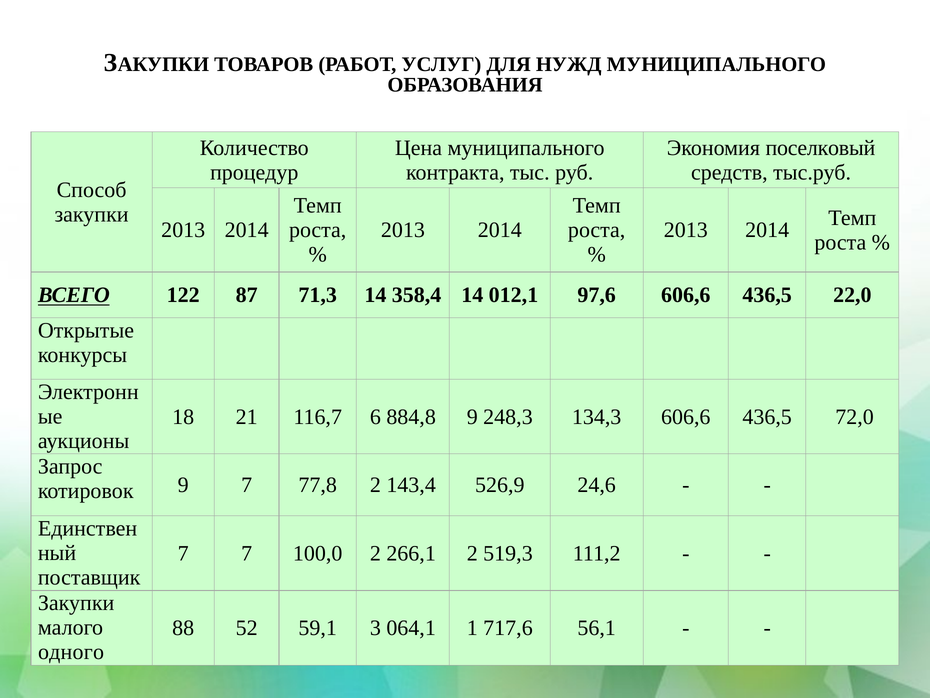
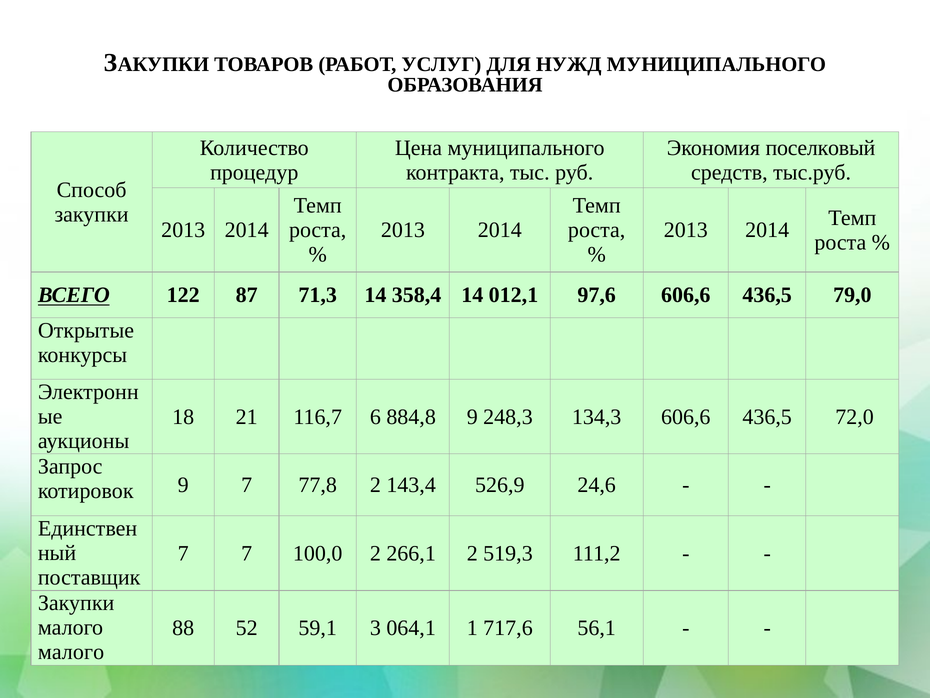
22,0: 22,0 -> 79,0 (852, 295)
одного: одного -> малого (71, 652)
